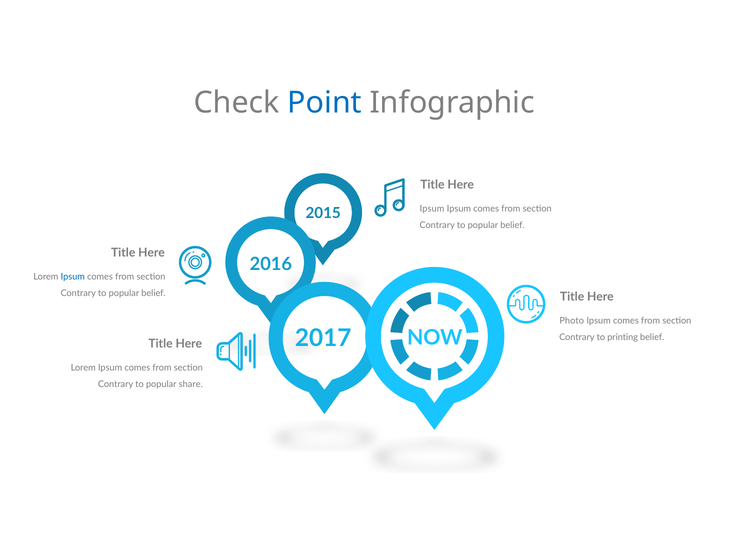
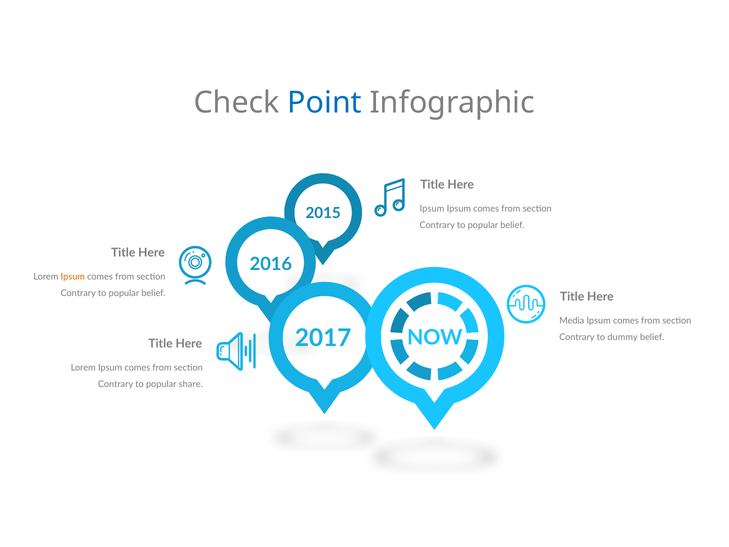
Ipsum colour: blue -> orange (73, 277)
Photo: Photo -> Media (572, 321)
printing: printing -> dummy (623, 337)
